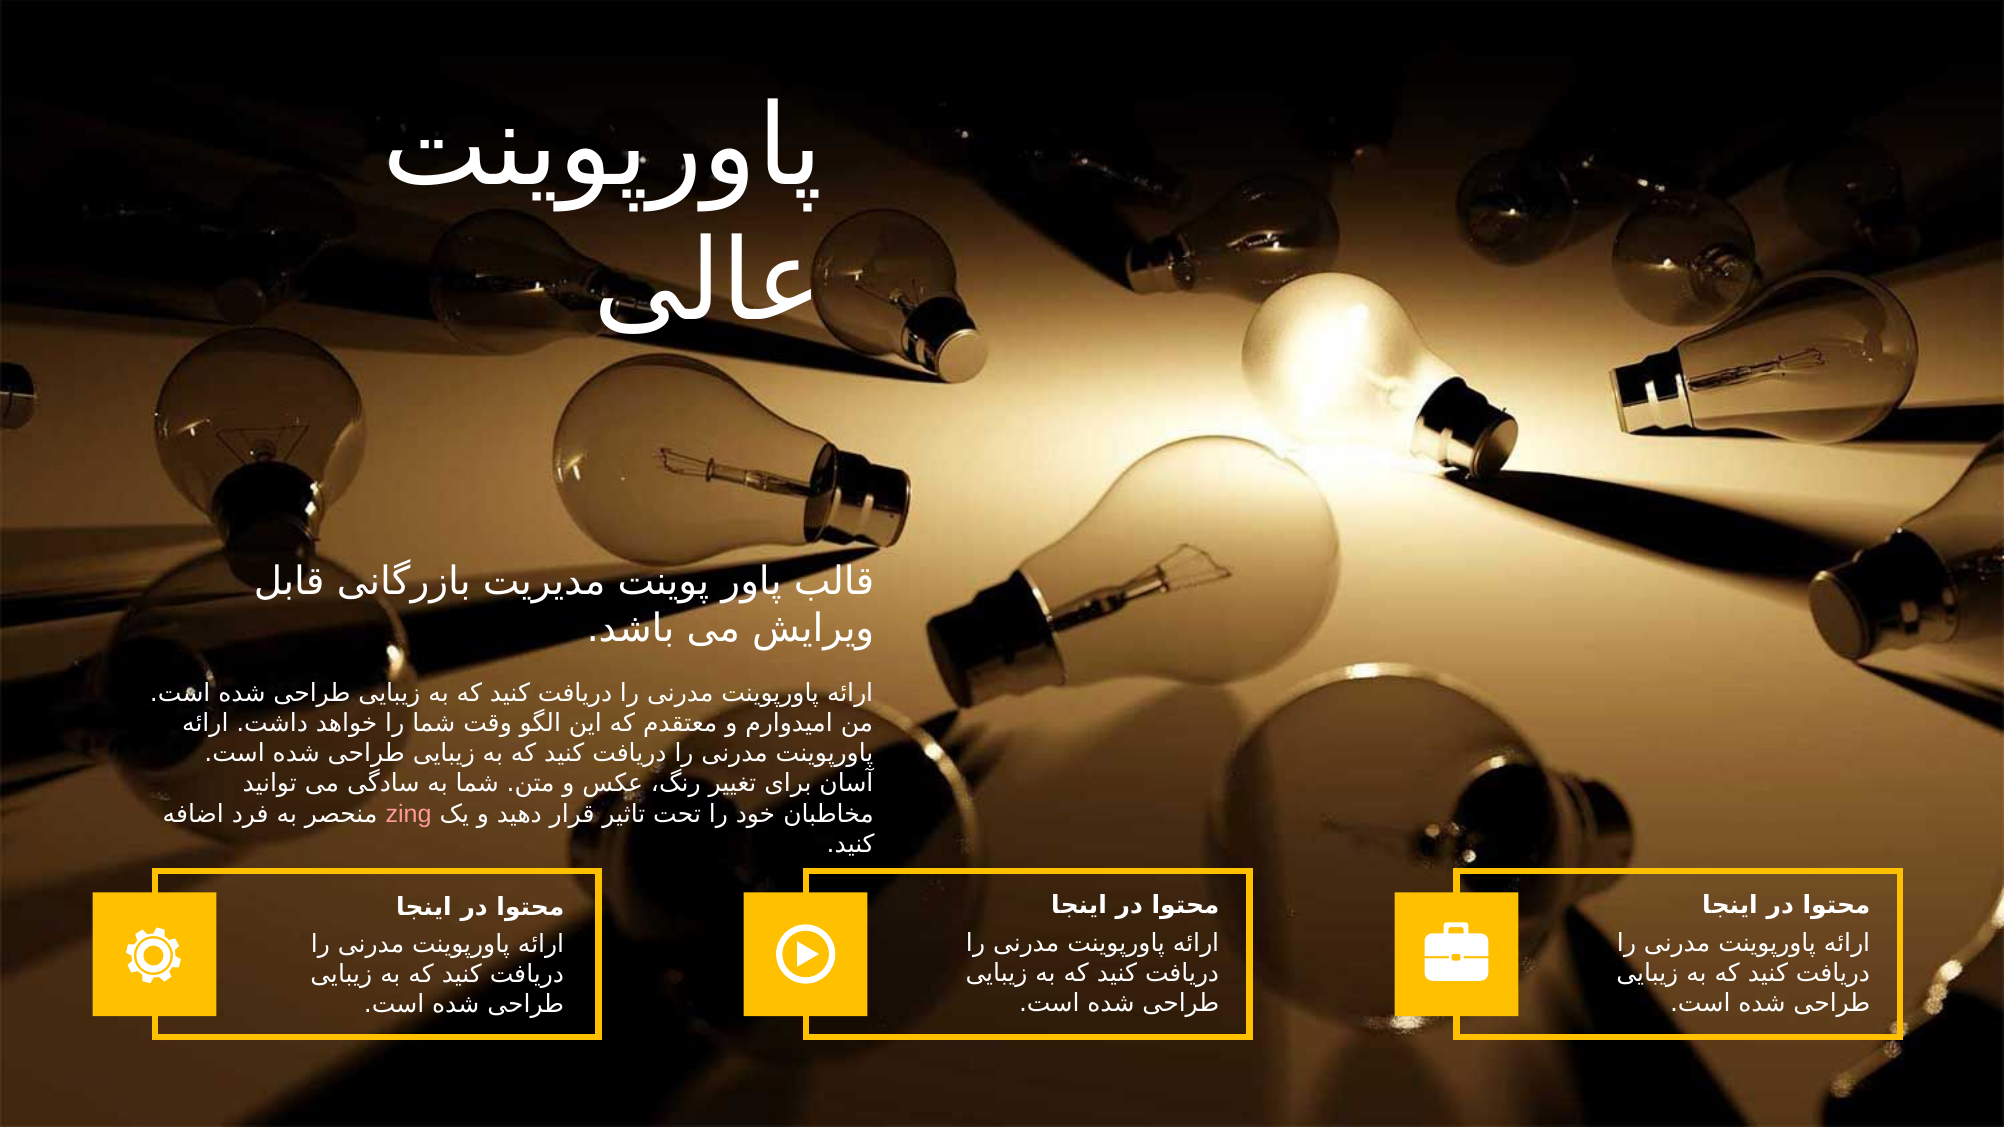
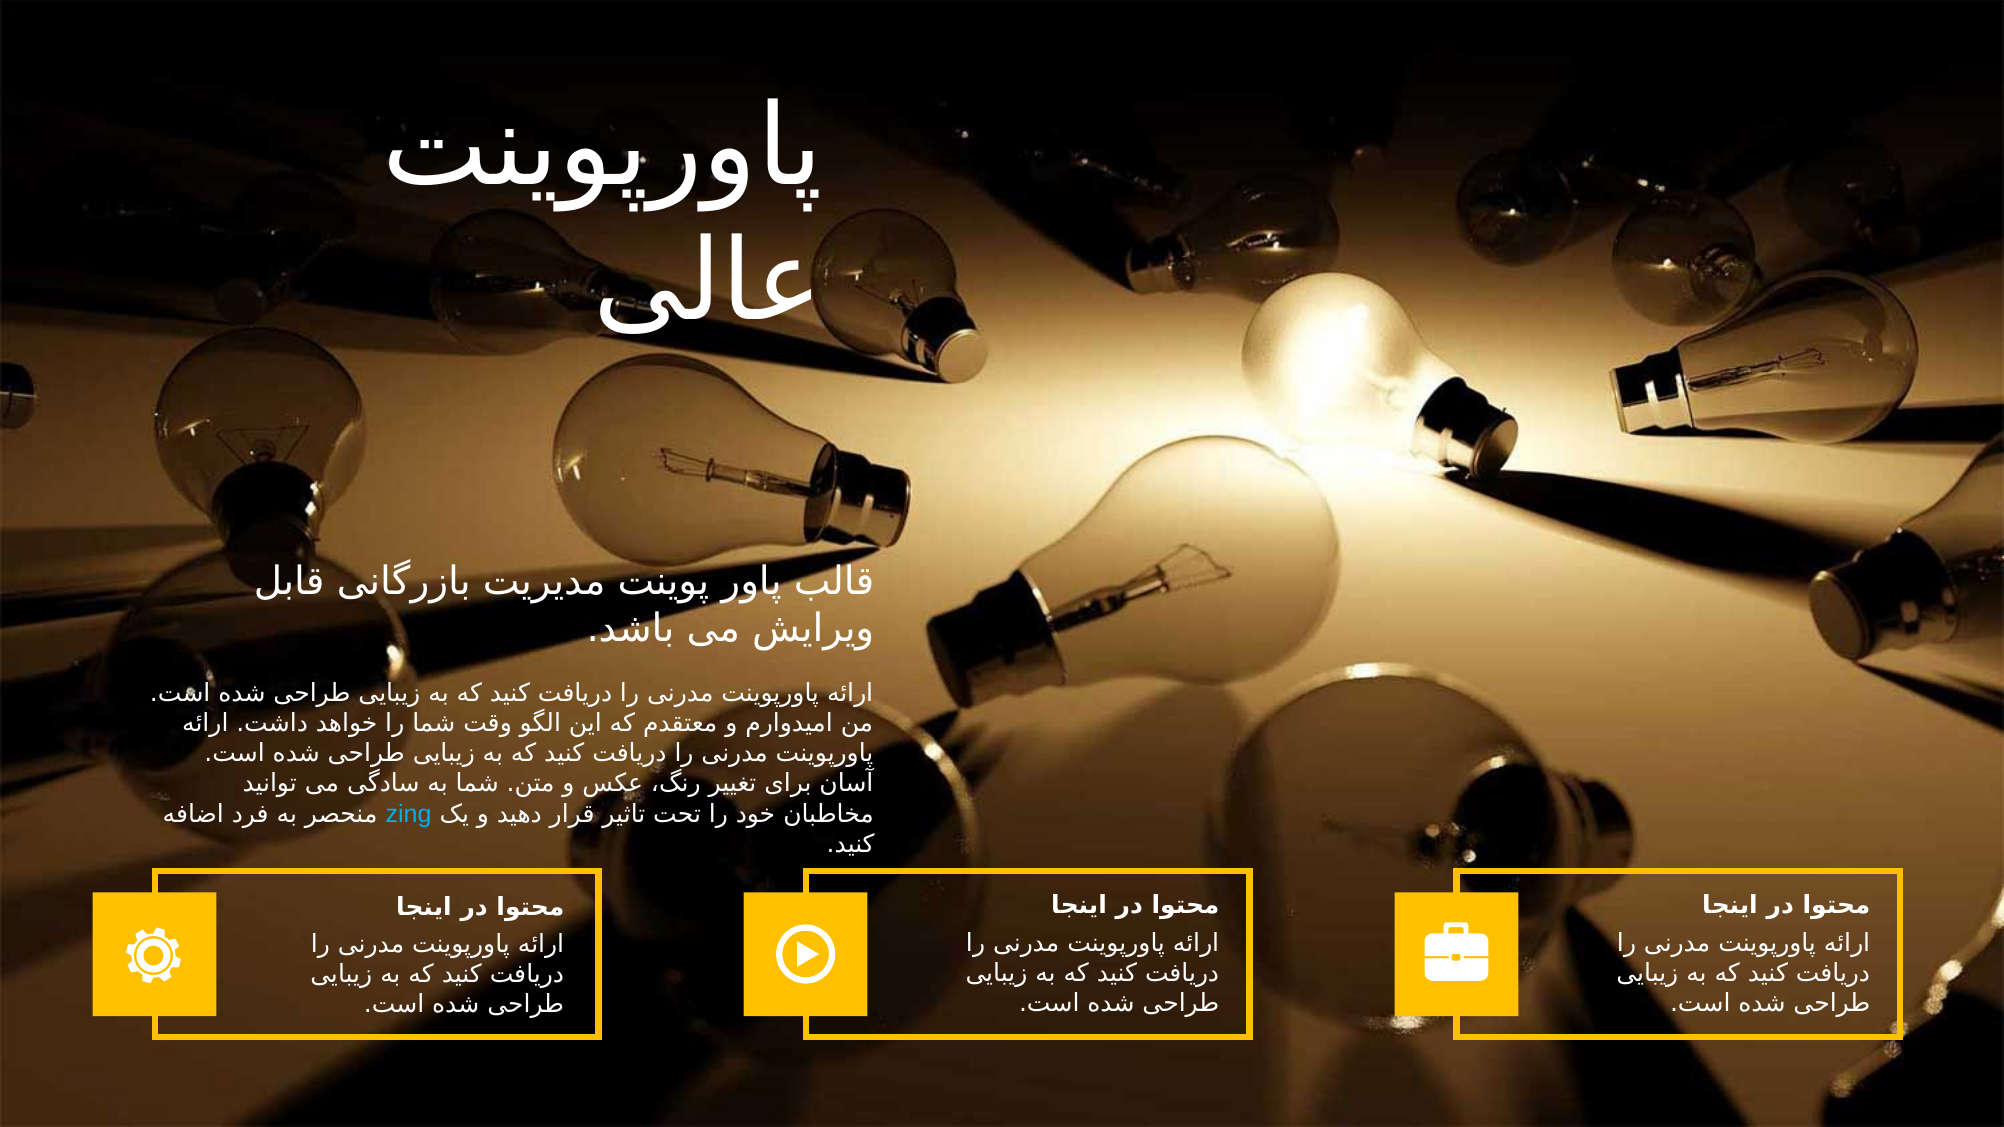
zing colour: pink -> light blue (409, 814)
